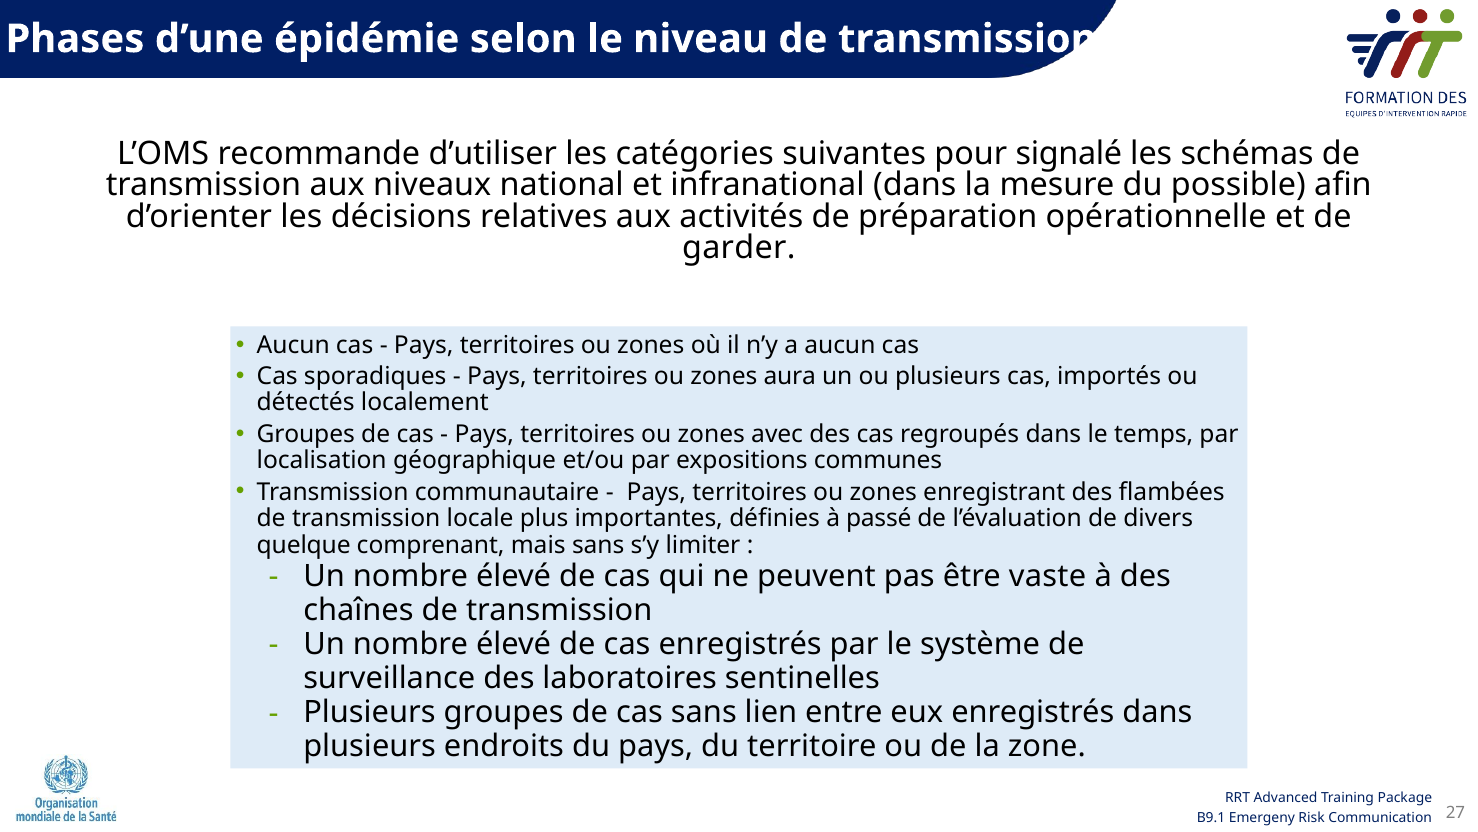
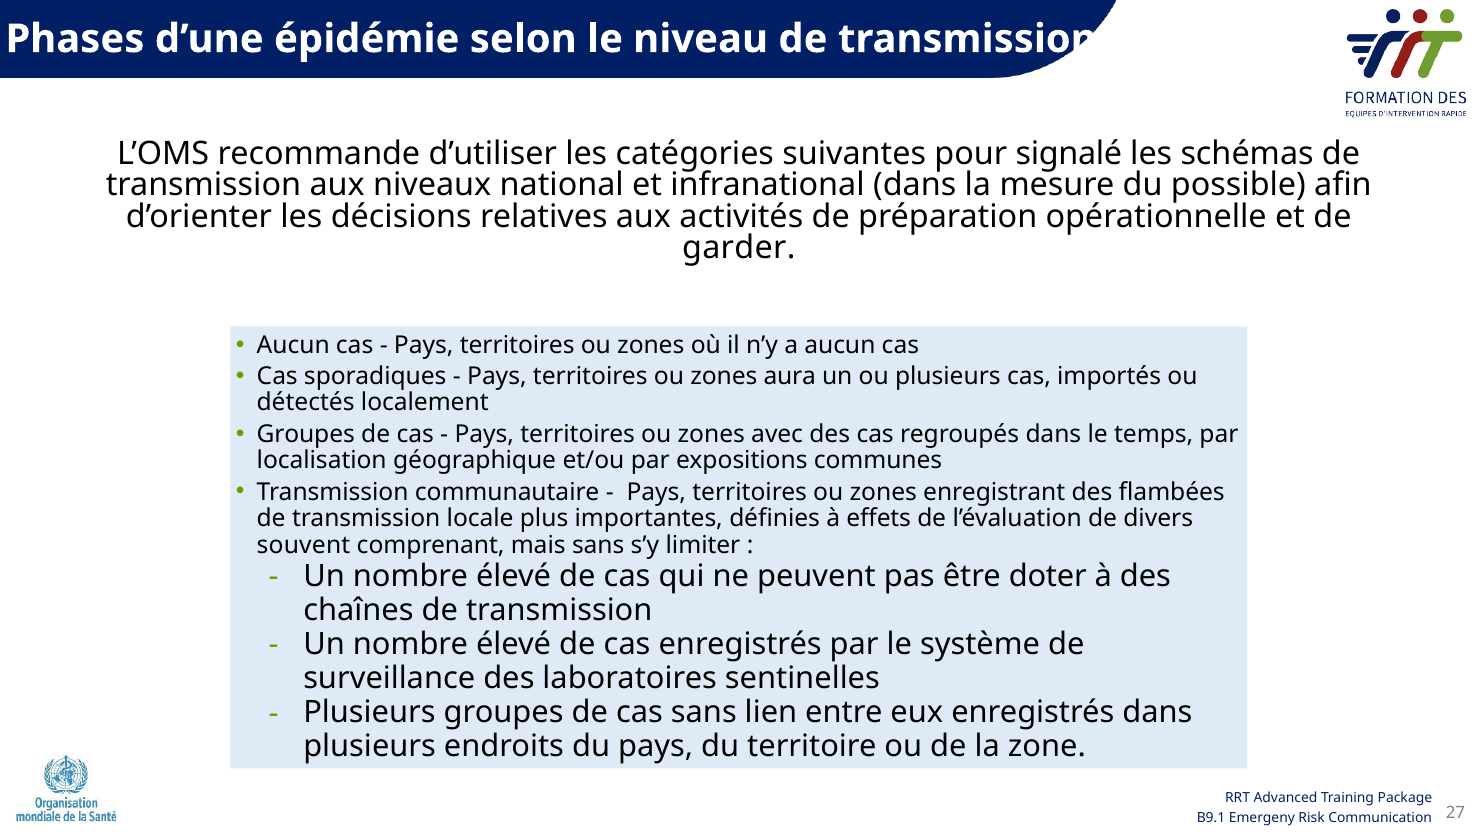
passé: passé -> effets (879, 518)
quelque: quelque -> souvent (304, 545)
vaste: vaste -> doter (1048, 576)
